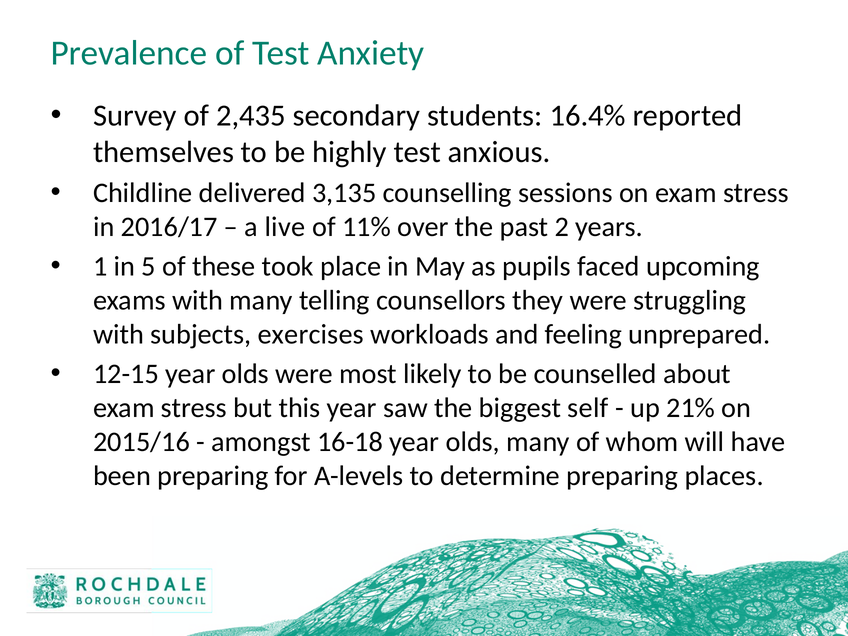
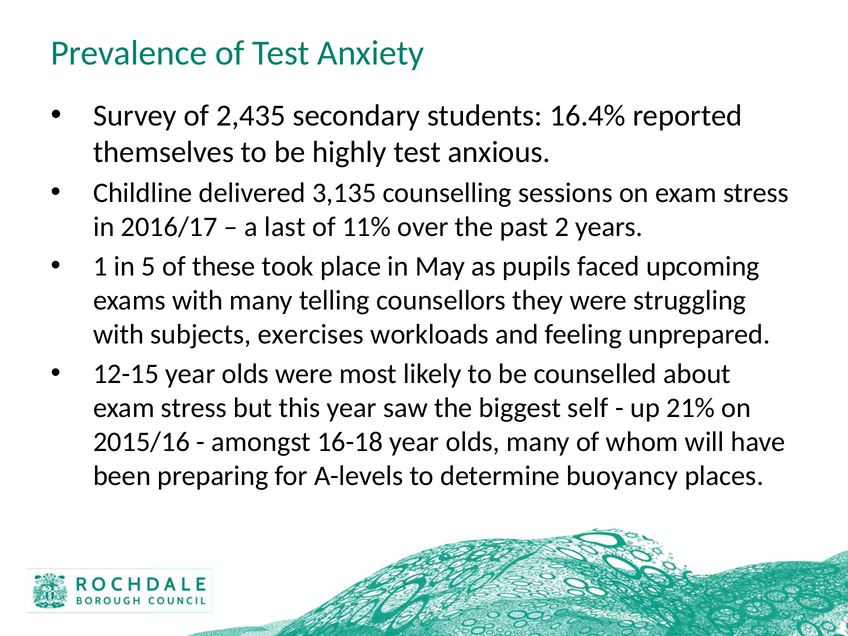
live: live -> last (285, 227)
determine preparing: preparing -> buoyancy (622, 476)
